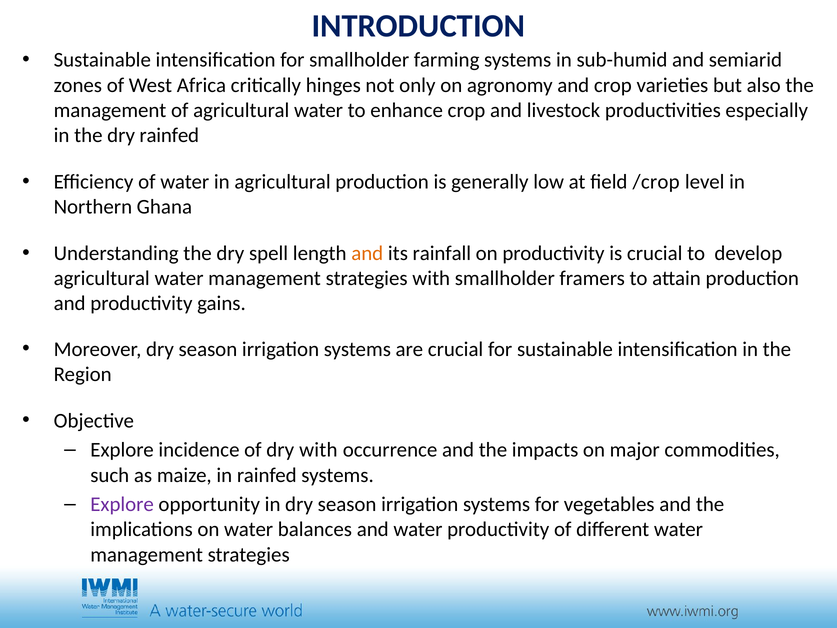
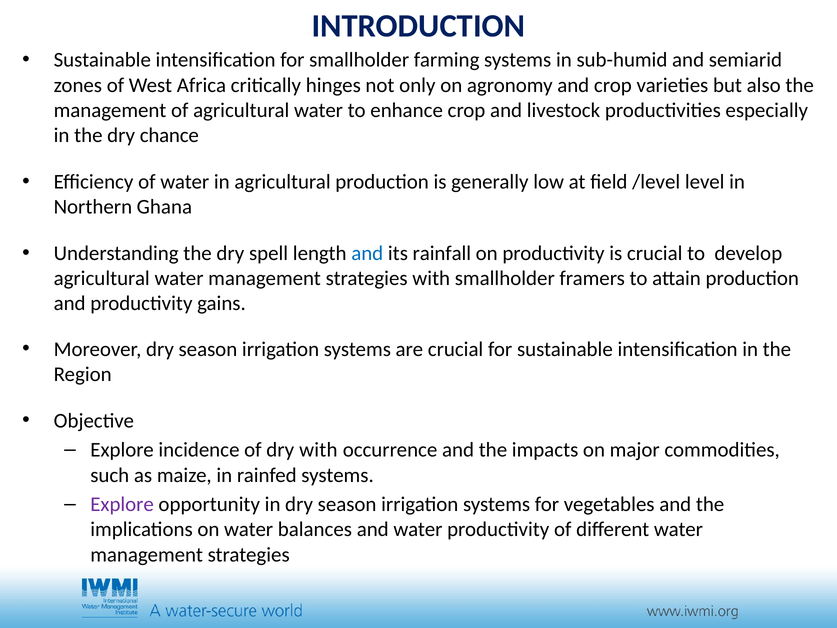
dry rainfed: rainfed -> chance (169, 135)
/crop: /crop -> /level (656, 182)
and colour: orange -> blue (367, 253)
